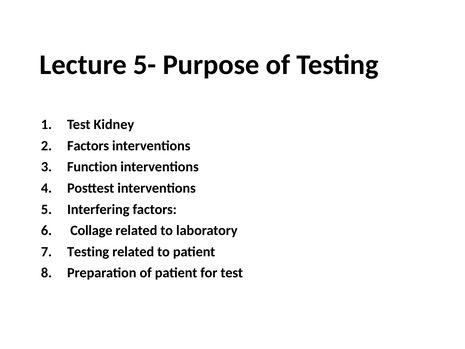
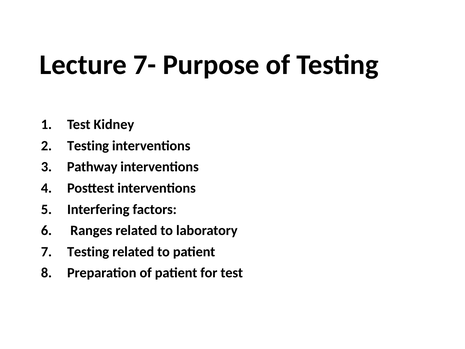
5-: 5- -> 7- (145, 65)
Factors: Factors -> Testing (88, 146)
Function: Function -> Pathway (92, 167)
Collage: Collage -> Ranges (91, 230)
